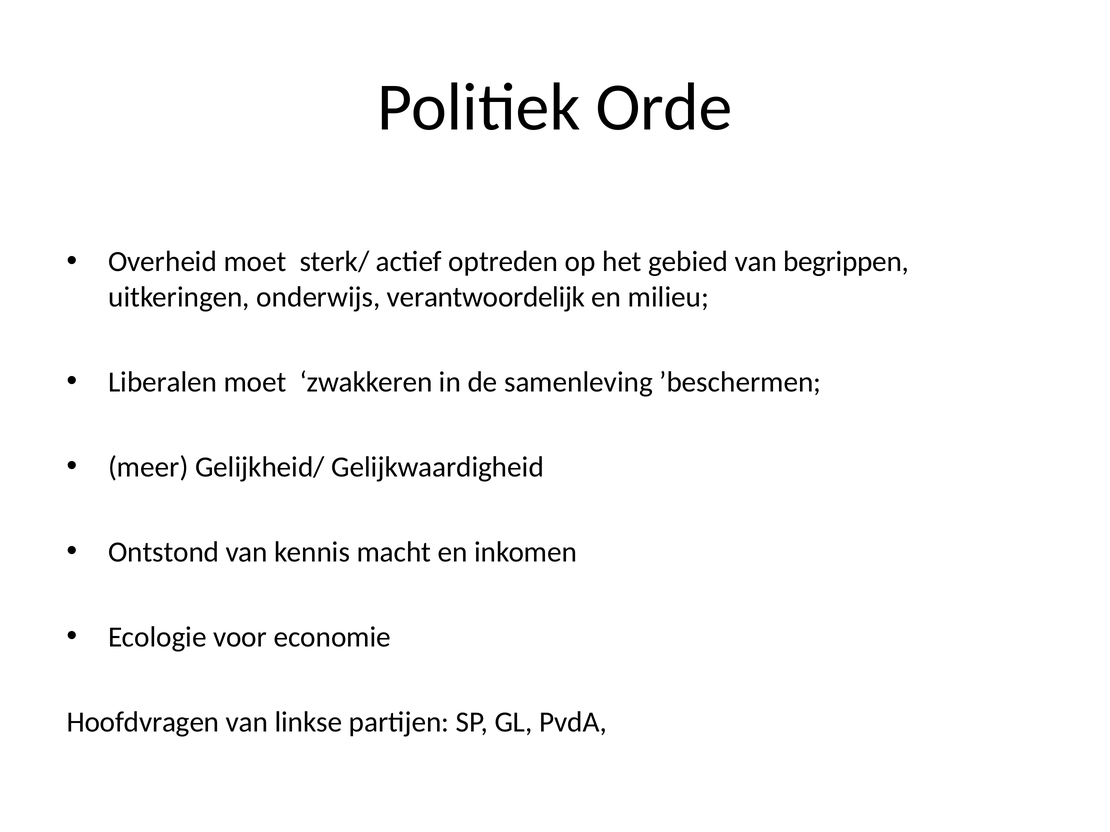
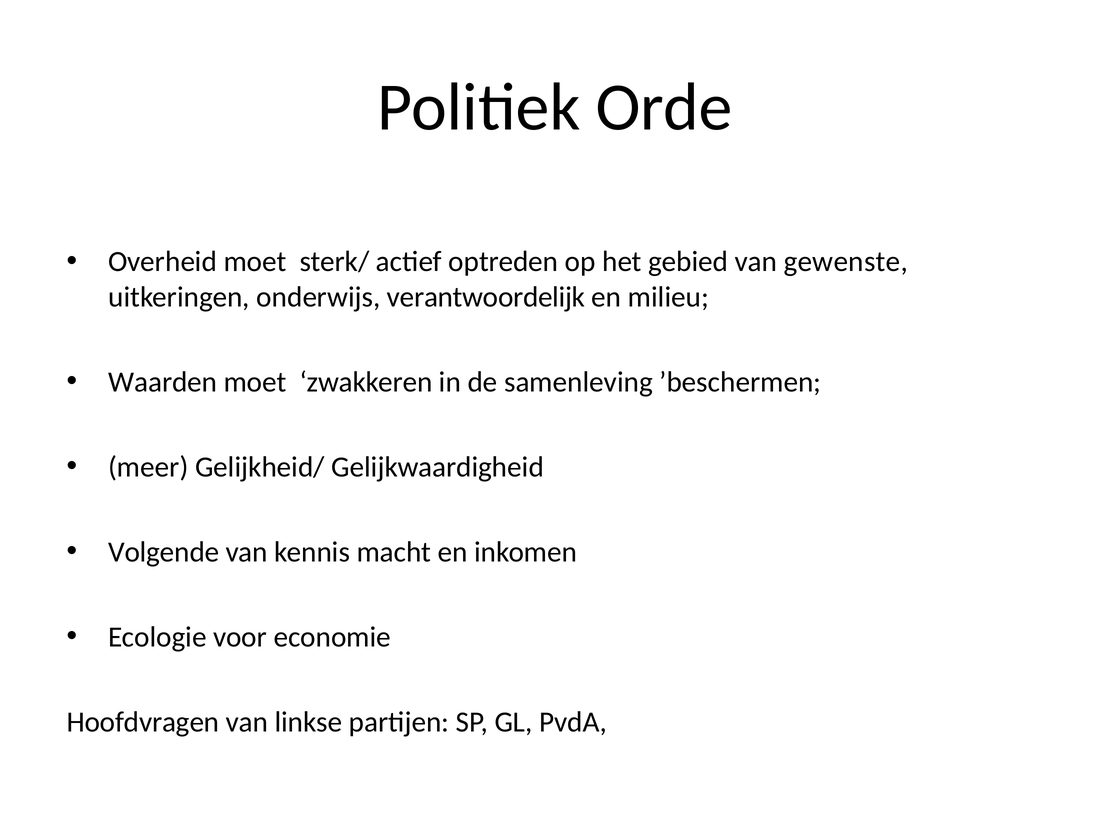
begrippen: begrippen -> gewenste (846, 262)
Liberalen: Liberalen -> Waarden (163, 382)
Ontstond: Ontstond -> Volgende (164, 552)
